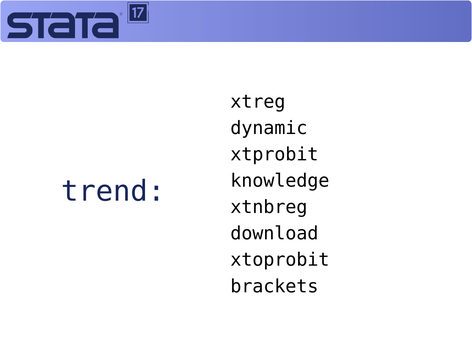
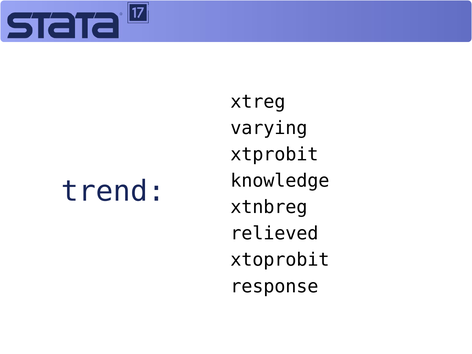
dynamic: dynamic -> varying (269, 128)
download: download -> relieved (274, 234)
brackets: brackets -> response (274, 286)
